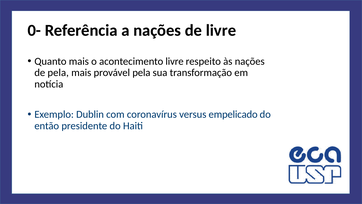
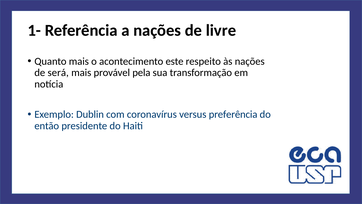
0-: 0- -> 1- (34, 30)
acontecimento livre: livre -> este (175, 61)
de pela: pela -> será (58, 73)
empelicado: empelicado -> preferência (233, 114)
